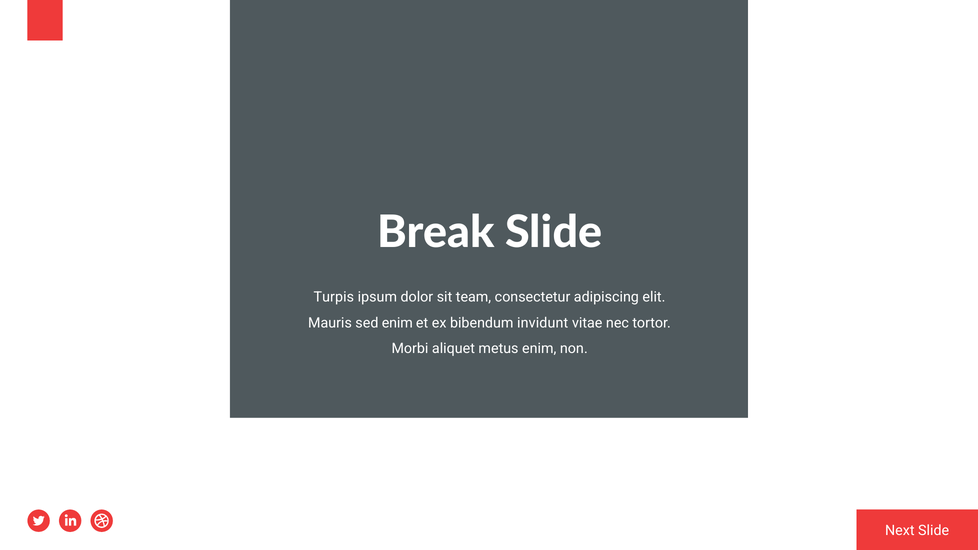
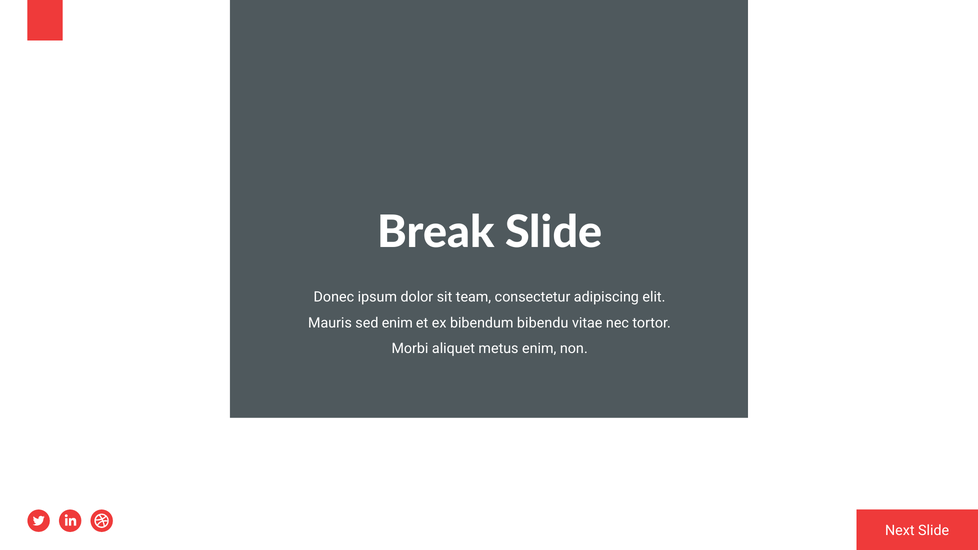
Turpis: Turpis -> Donec (334, 297)
invidunt: invidunt -> bibendu (543, 323)
